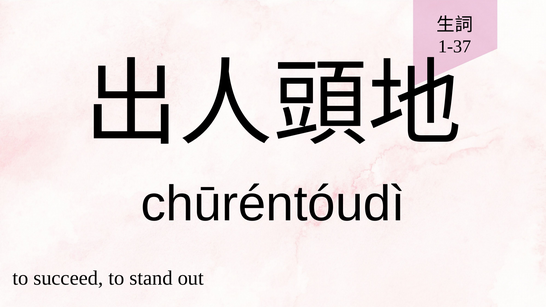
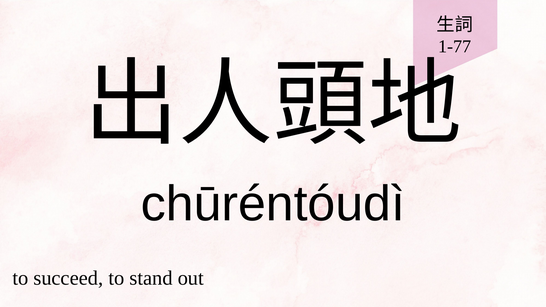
1-37: 1-37 -> 1-77 (455, 47)
